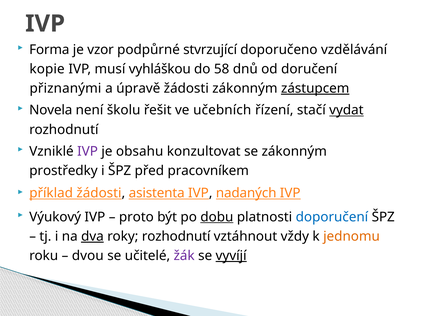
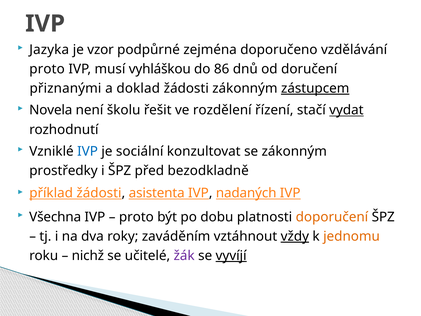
Forma: Forma -> Jazyka (49, 50)
stvrzující: stvrzující -> zejména (210, 50)
kopie: kopie -> proto (47, 69)
58: 58 -> 86 (222, 69)
úpravě: úpravě -> doklad (138, 88)
učebních: učebních -> rozdělení (222, 110)
IVP colour: purple -> blue (88, 151)
obsahu: obsahu -> sociální (140, 151)
pracovníkem: pracovníkem -> bezodkladně (208, 171)
Výukový: Výukový -> Všechna (55, 217)
dobu underline: present -> none (217, 217)
doporučení colour: blue -> orange (332, 217)
dva underline: present -> none (92, 236)
roky rozhodnutí: rozhodnutí -> zaváděním (176, 236)
vždy underline: none -> present (295, 236)
dvou: dvou -> nichž (88, 256)
